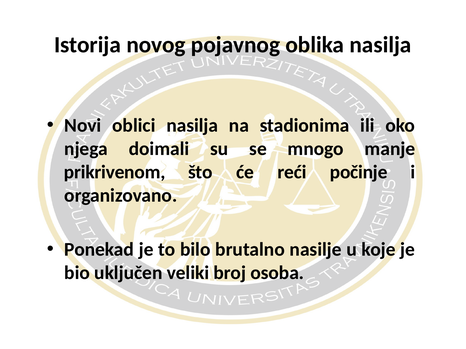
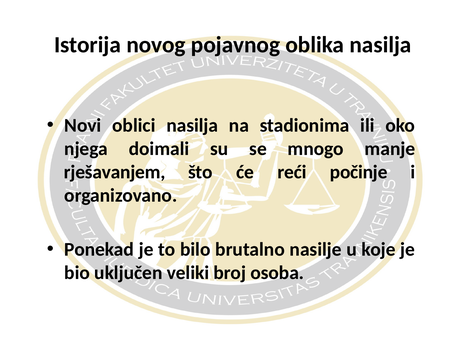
prikrivenom: prikrivenom -> rješavanjem (115, 172)
